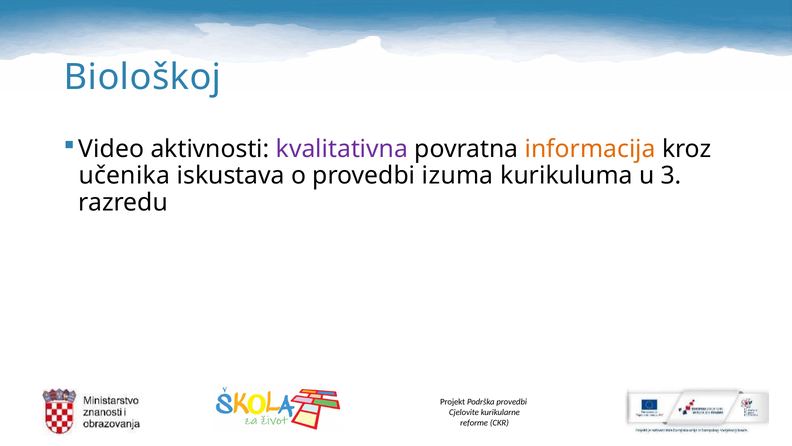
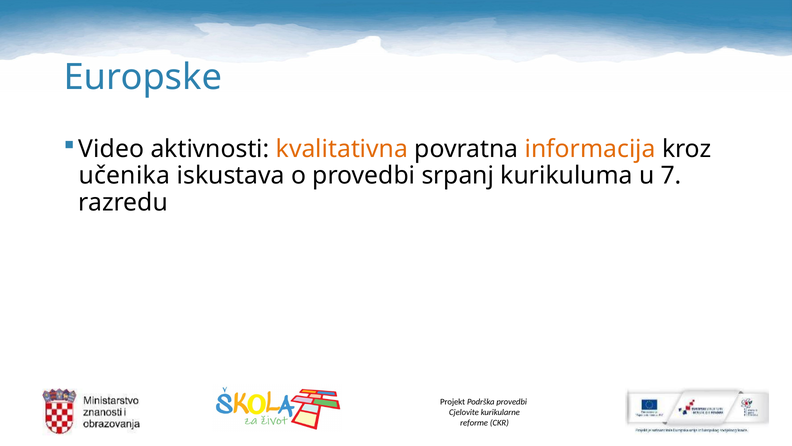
Biološkoj: Biološkoj -> Europske (143, 77)
kvalitativna colour: purple -> orange (342, 149)
izuma: izuma -> srpanj (458, 176)
3: 3 -> 7 (671, 176)
